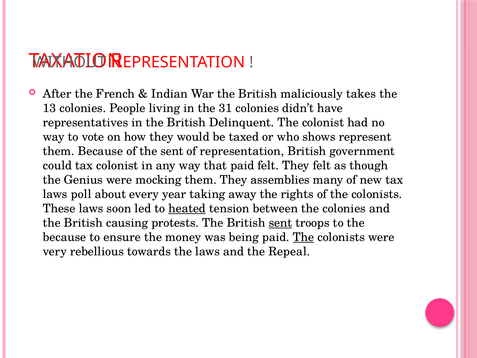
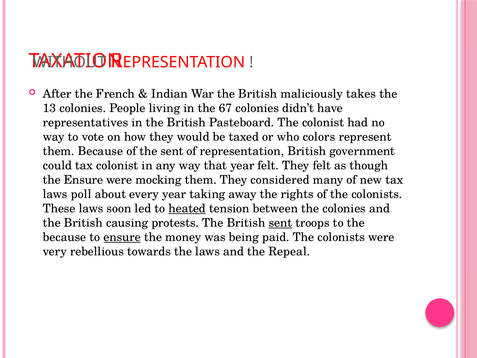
31: 31 -> 67 (226, 108)
Delinquent: Delinquent -> Pasteboard (242, 122)
shows: shows -> colors (319, 137)
that paid: paid -> year (242, 165)
the Genius: Genius -> Ensure (83, 180)
assemblies: assemblies -> considered (280, 180)
ensure underline: none -> present (122, 237)
The underline: present -> none (303, 237)
